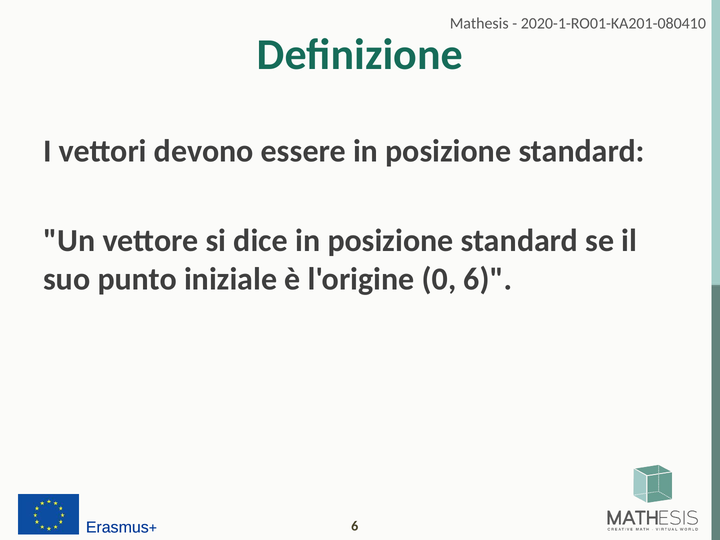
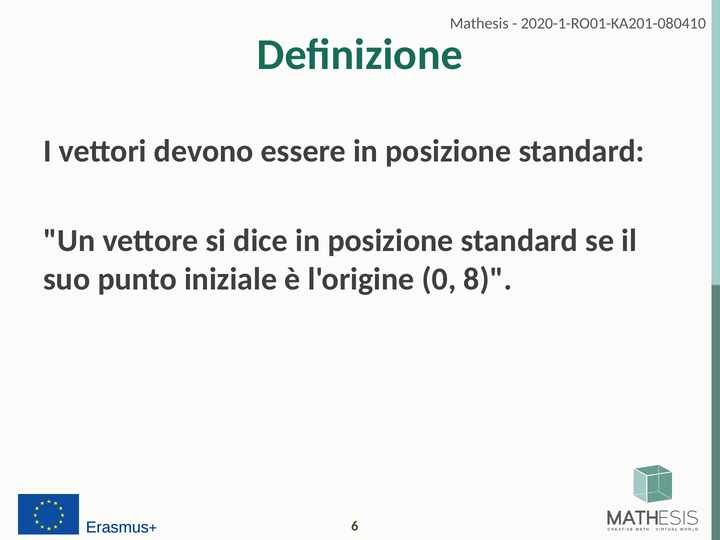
0 6: 6 -> 8 (488, 279)
